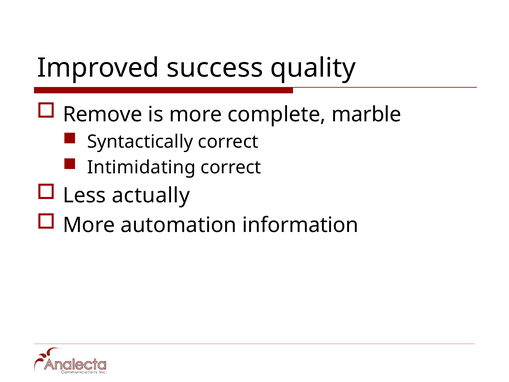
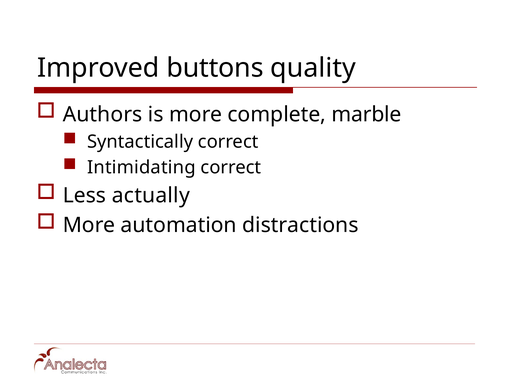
success: success -> buttons (215, 68)
Remove: Remove -> Authors (103, 114)
information: information -> distractions (300, 225)
